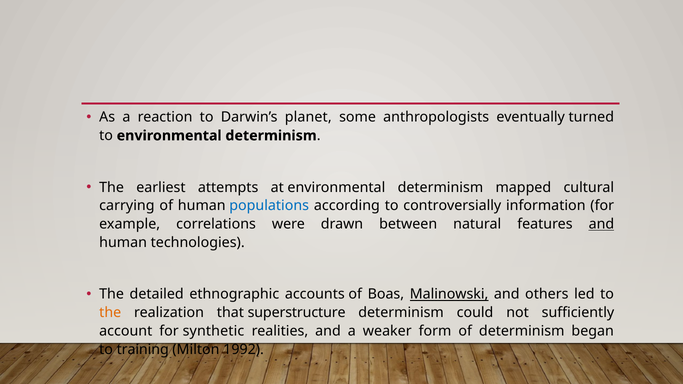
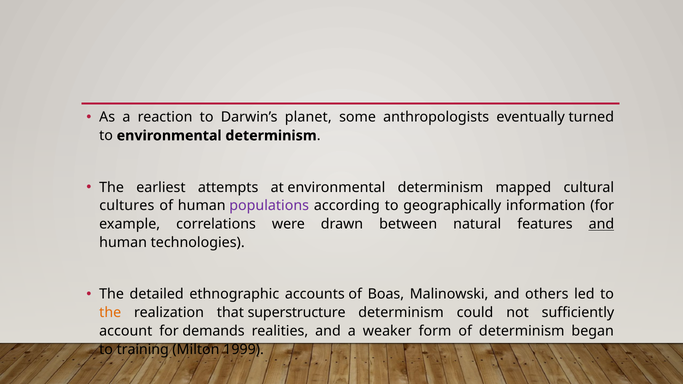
carrying: carrying -> cultures (127, 206)
populations colour: blue -> purple (269, 206)
controversially: controversially -> geographically (452, 206)
Malinowski underline: present -> none (449, 294)
synthetic: synthetic -> demands (214, 331)
1992: 1992 -> 1999 (244, 350)
